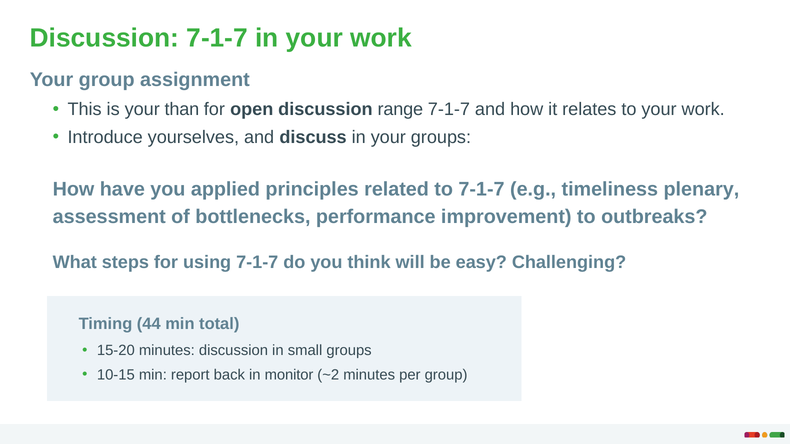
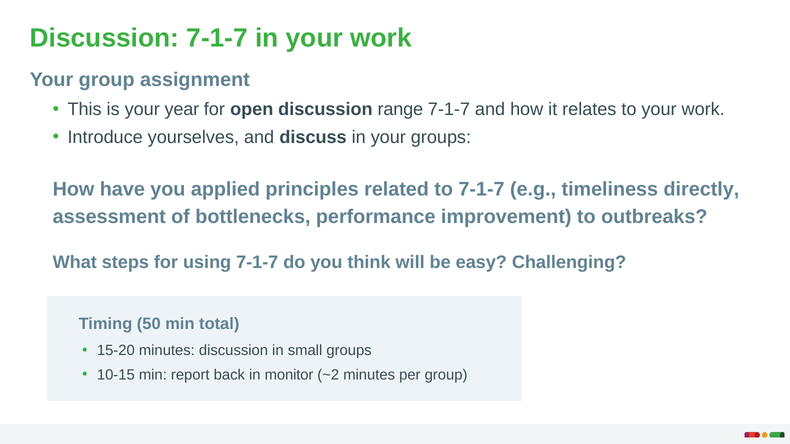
than: than -> year (182, 109)
plenary: plenary -> directly (701, 190)
44: 44 -> 50 (149, 324)
